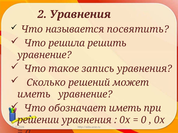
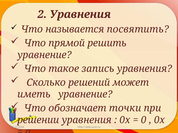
решила: решила -> прямой (67, 43)
обозначает иметь: иметь -> точки (125, 108)
